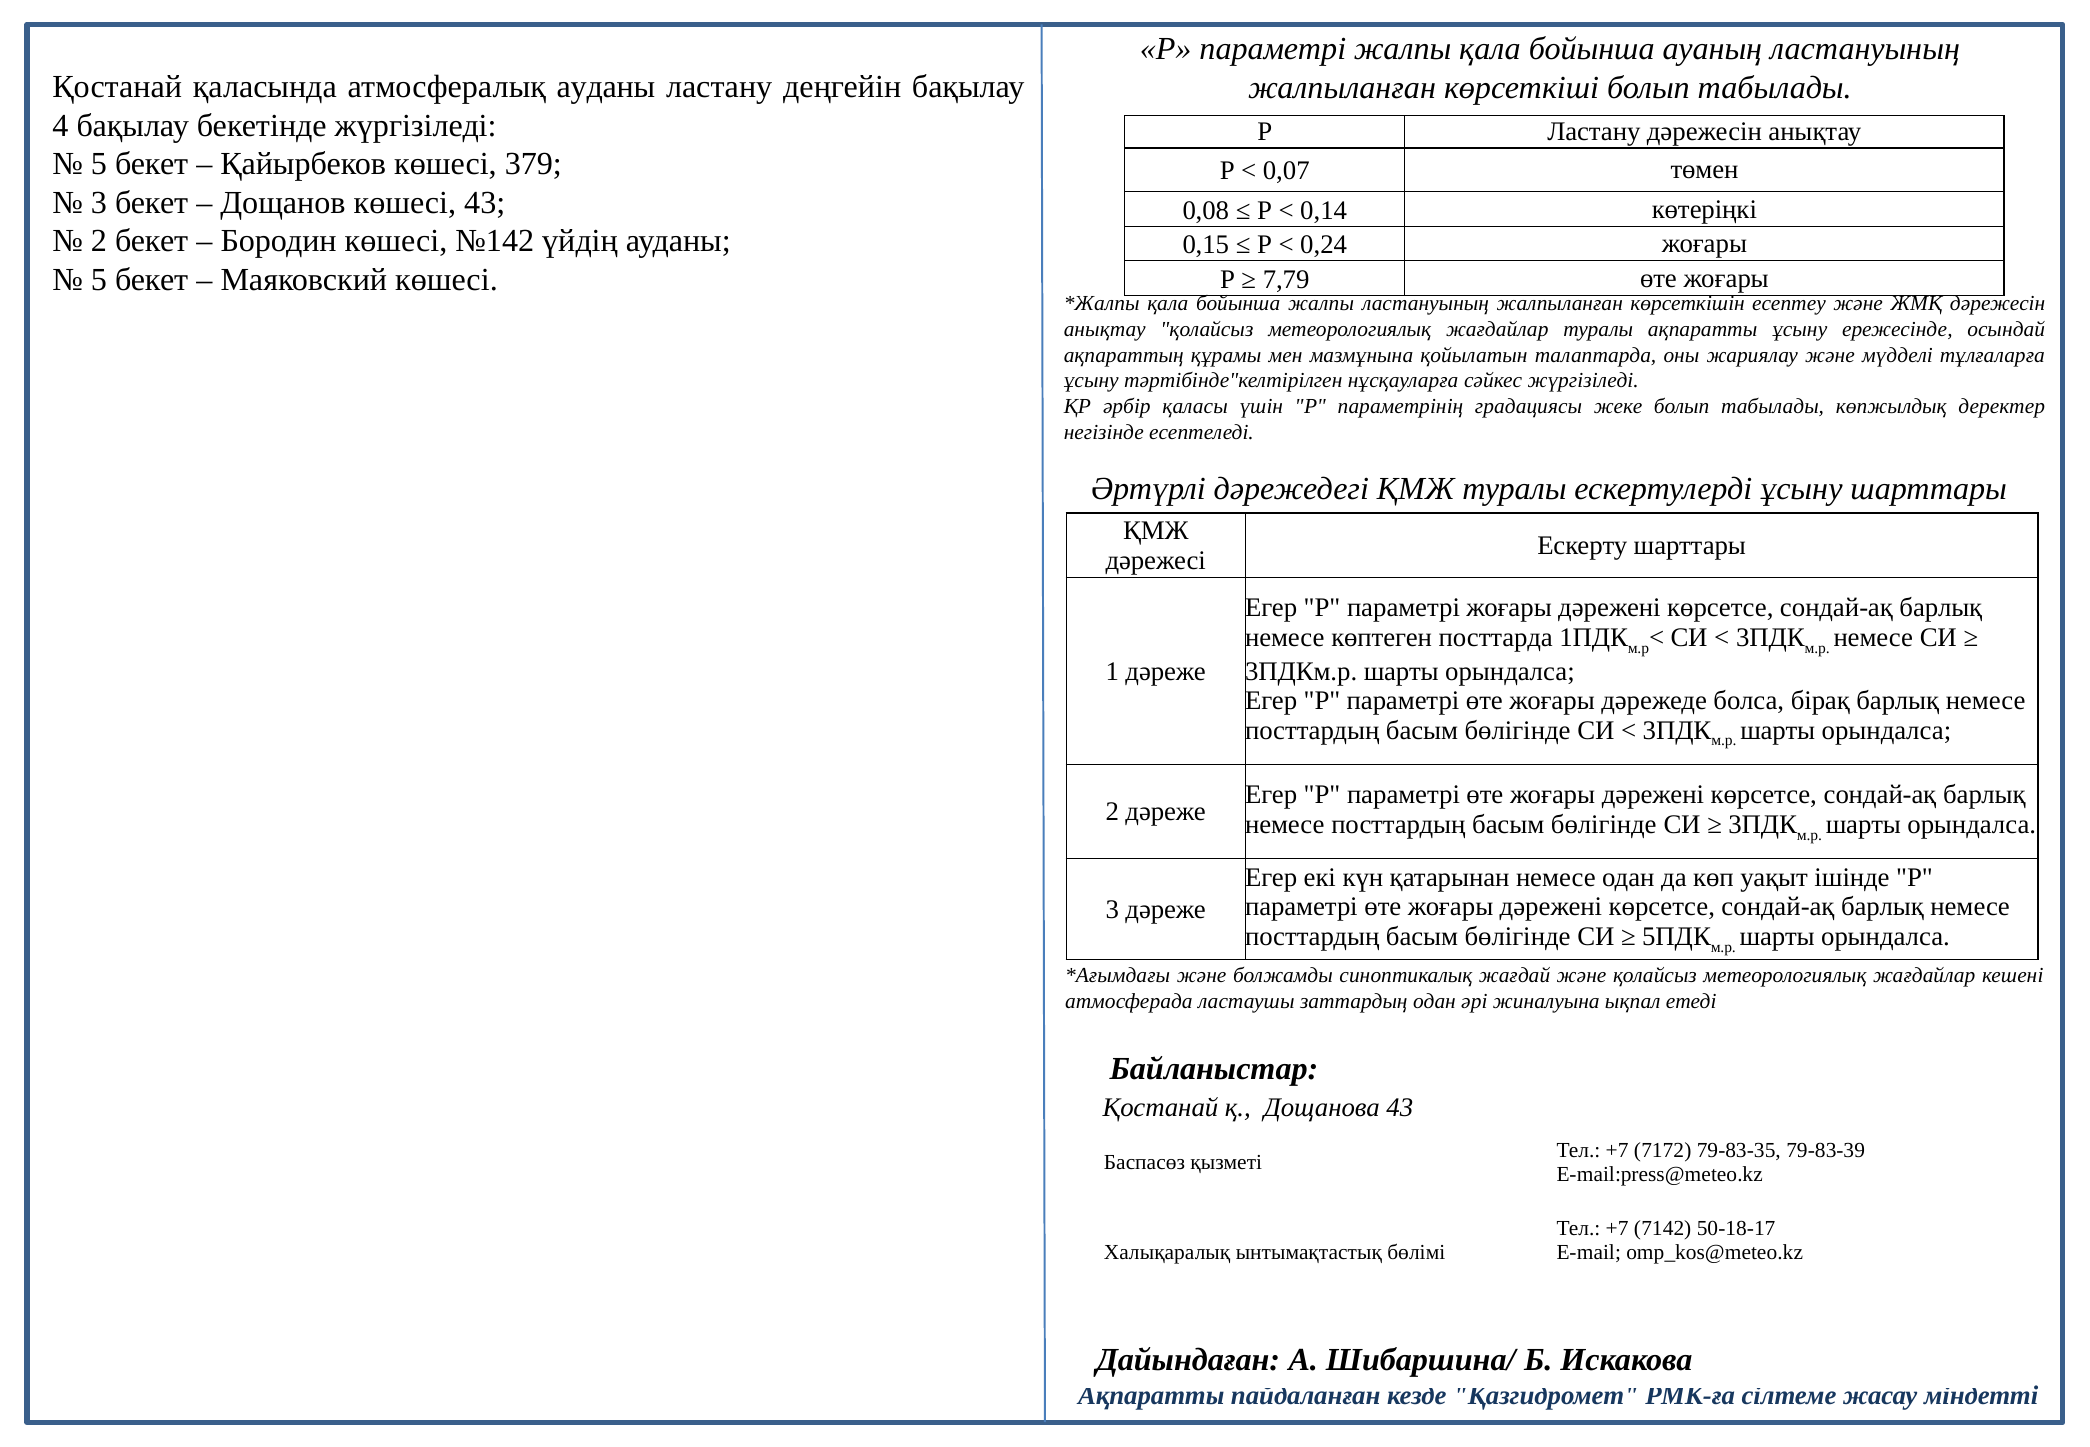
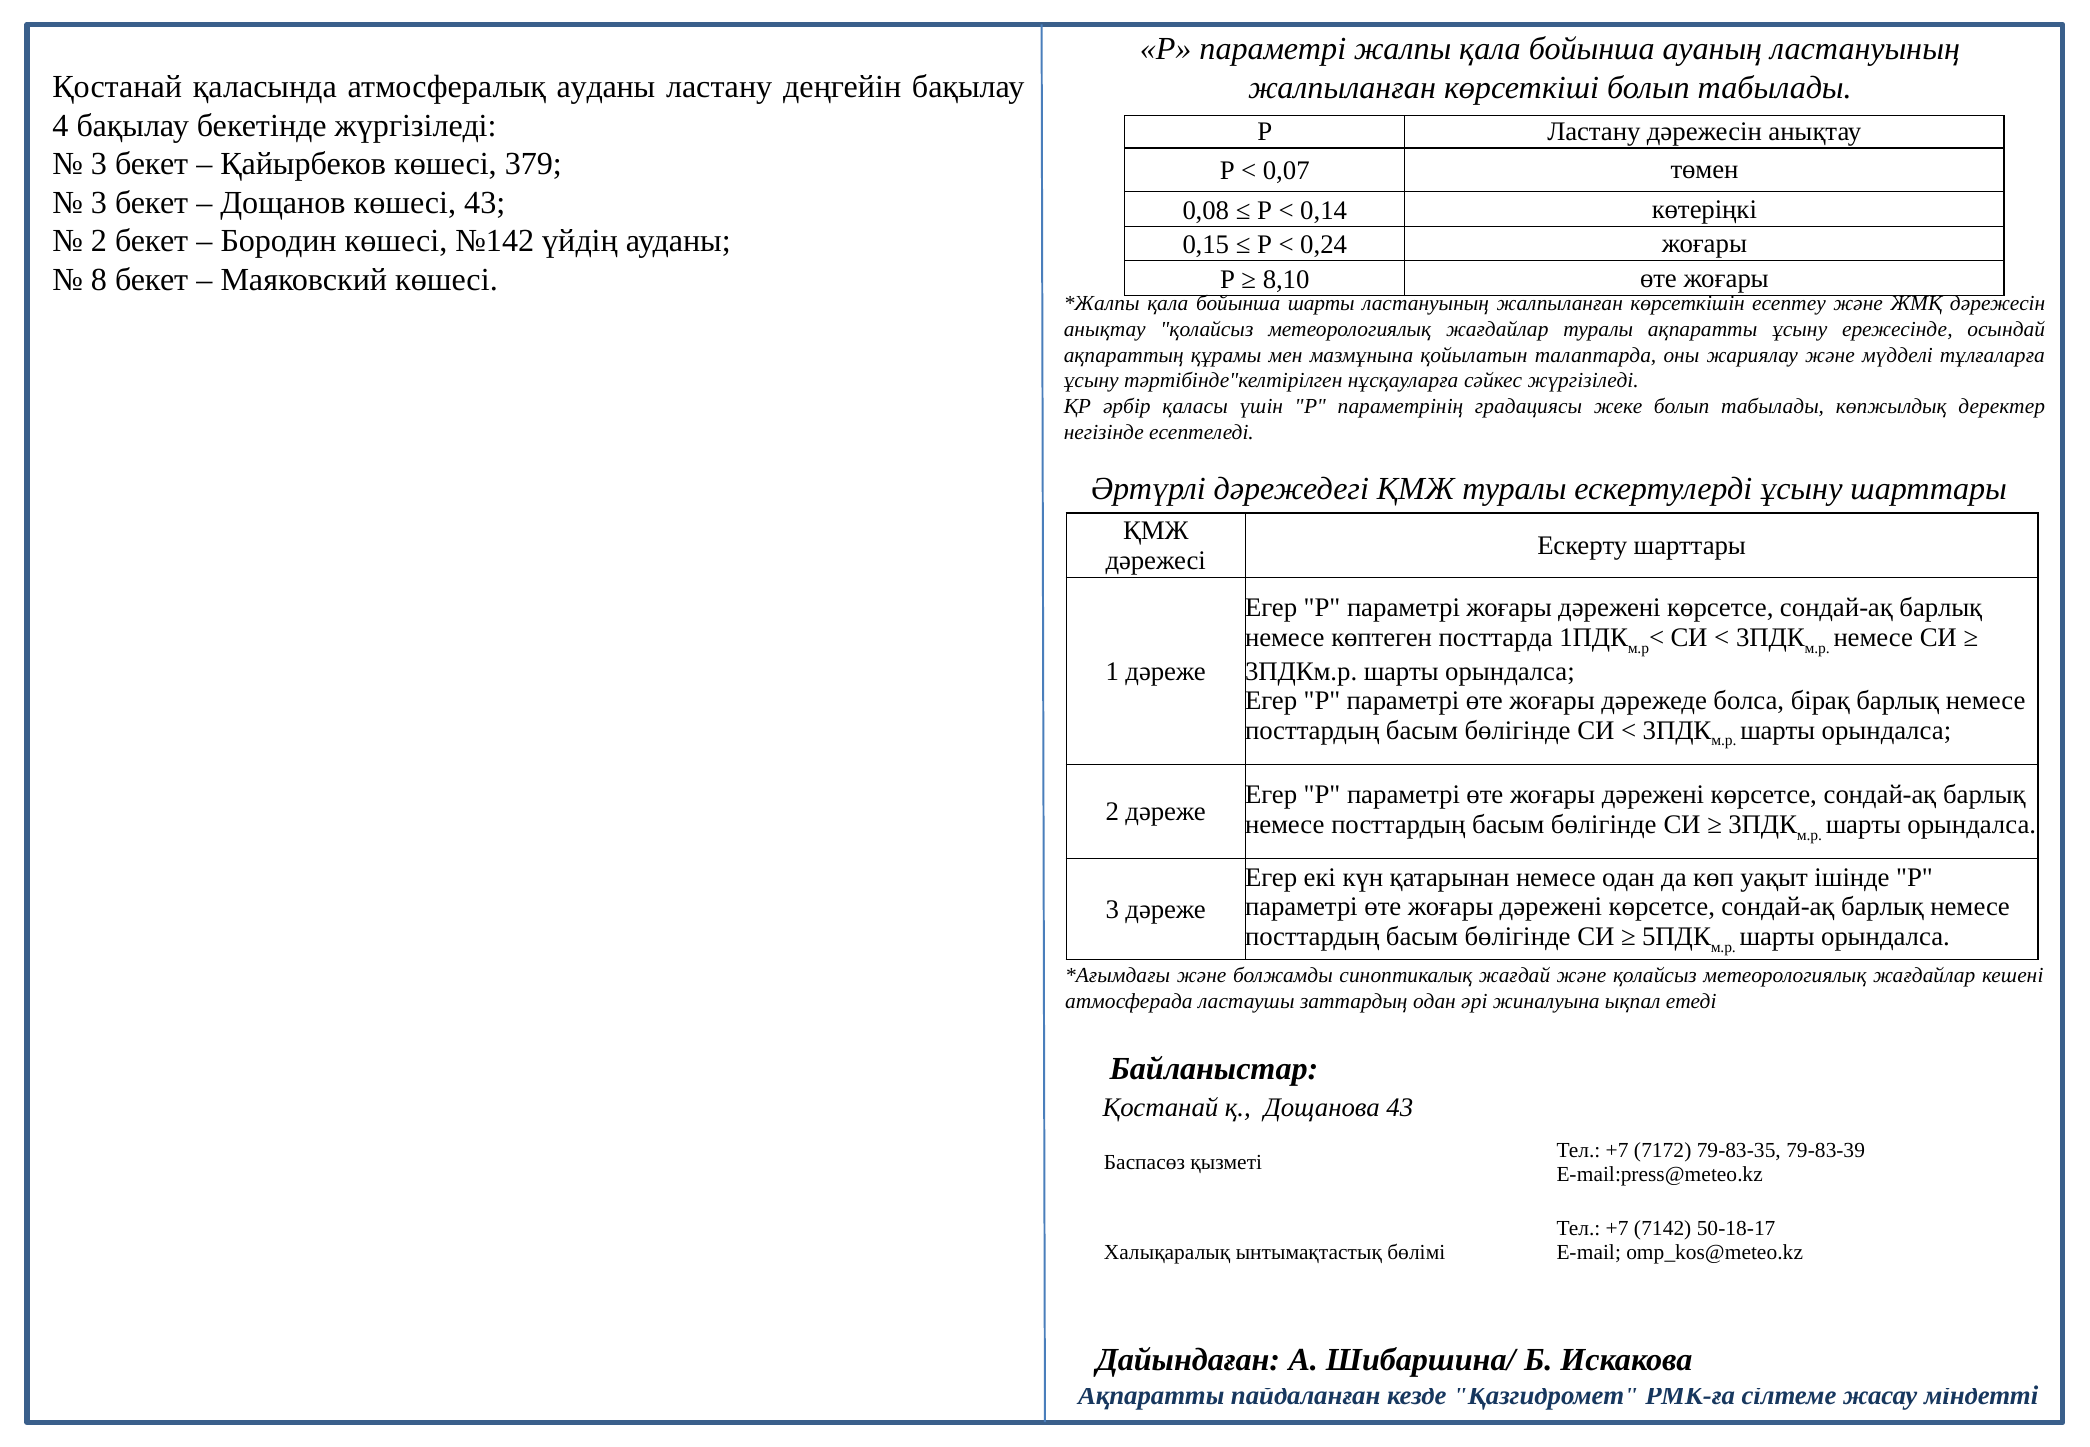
5: 5 -> 3 (99, 164)
5: 5 -> 8 (99, 280)
7,79: 7,79 -> 8,10 (1286, 279)
бойынша жалпы: жалпы -> шарты (1321, 304)
